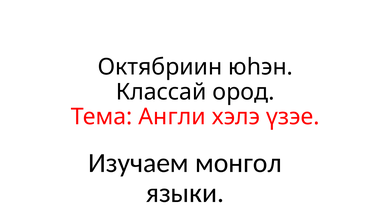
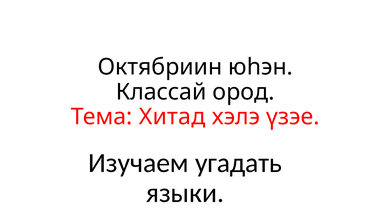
Англи: Англи -> Хитад (172, 117)
монгол: монгол -> угадать (238, 163)
